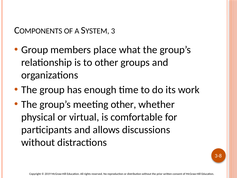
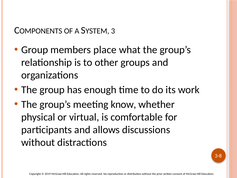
meeting other: other -> know (123, 104)
